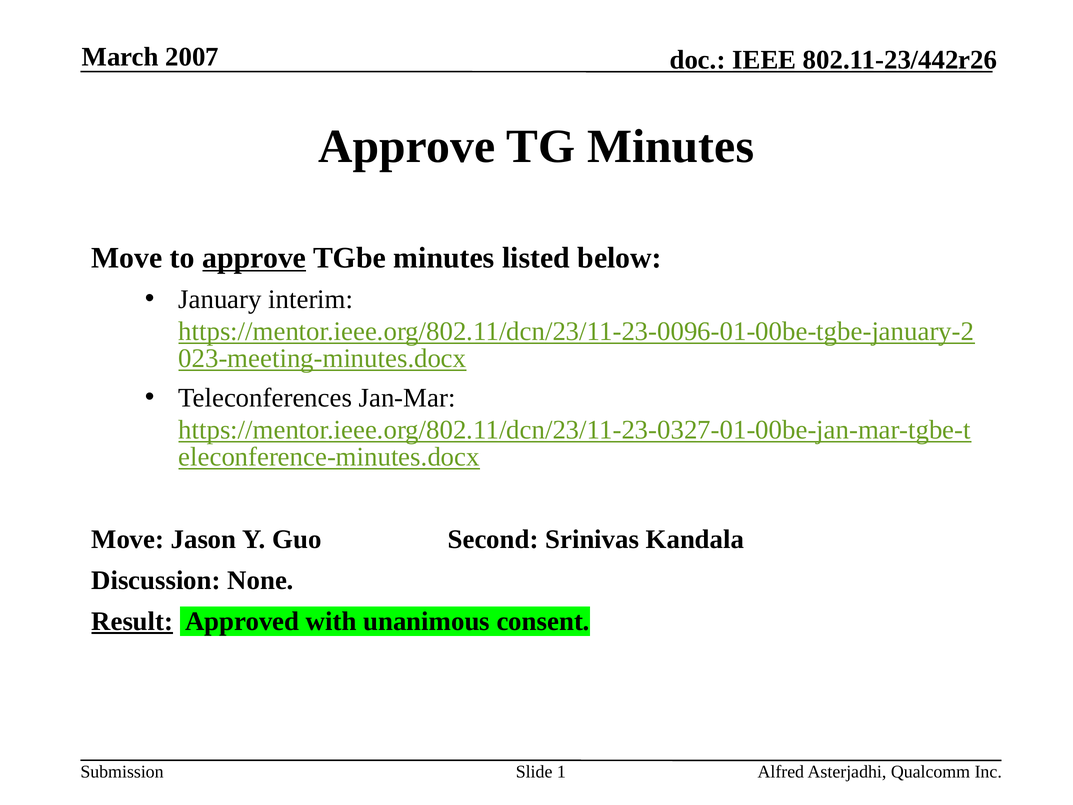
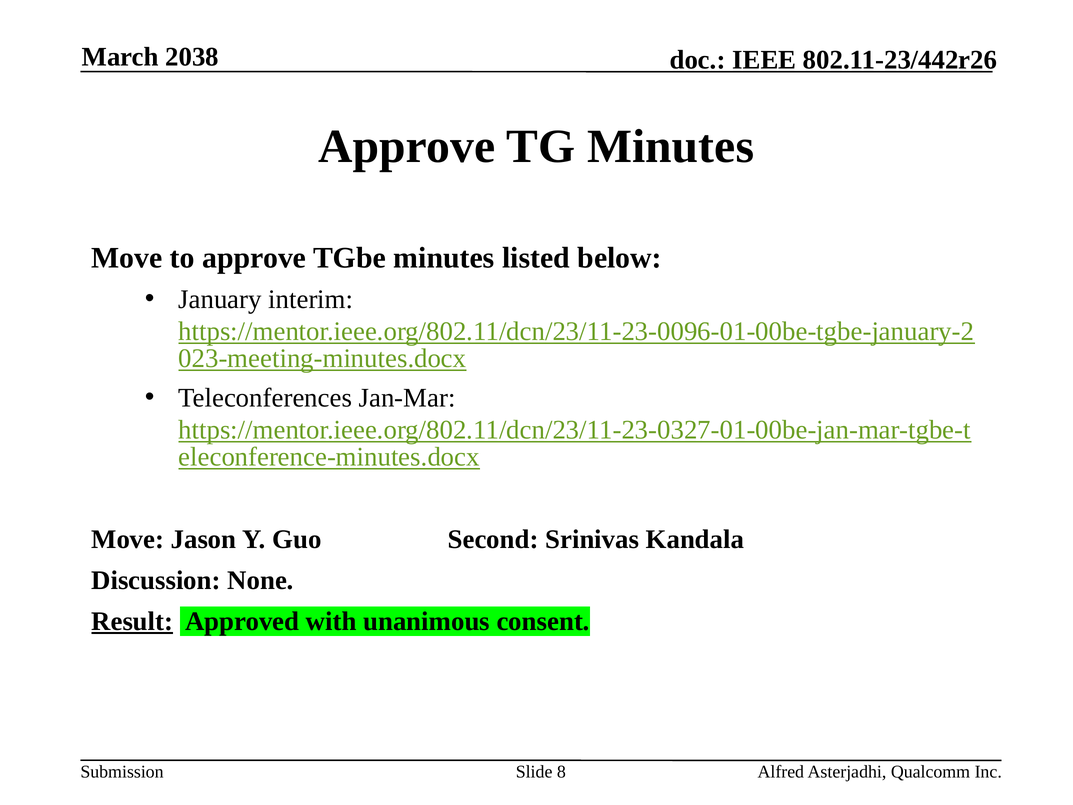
2007: 2007 -> 2038 (192, 57)
approve underline: present -> none (254, 258)
1: 1 -> 8 (561, 772)
